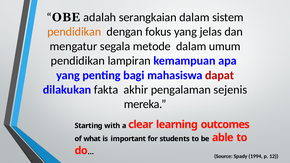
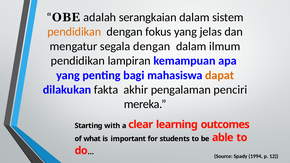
segala metode: metode -> dengan (152, 46)
umum: umum -> ilmum (225, 46)
dapat colour: red -> orange (220, 75)
sejenis: sejenis -> penciri (230, 90)
